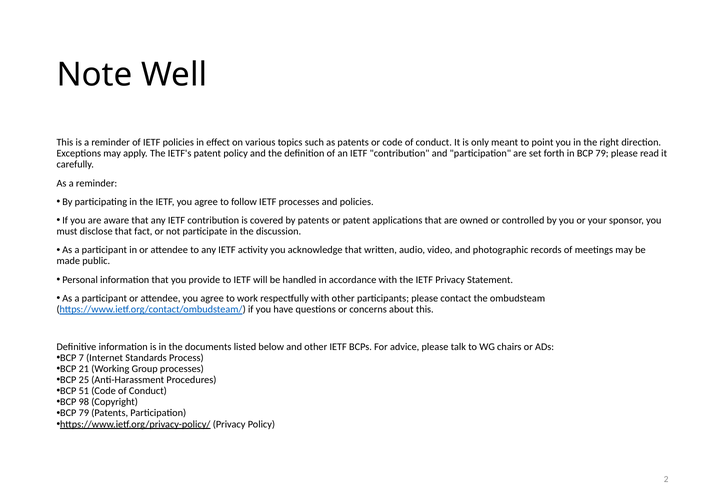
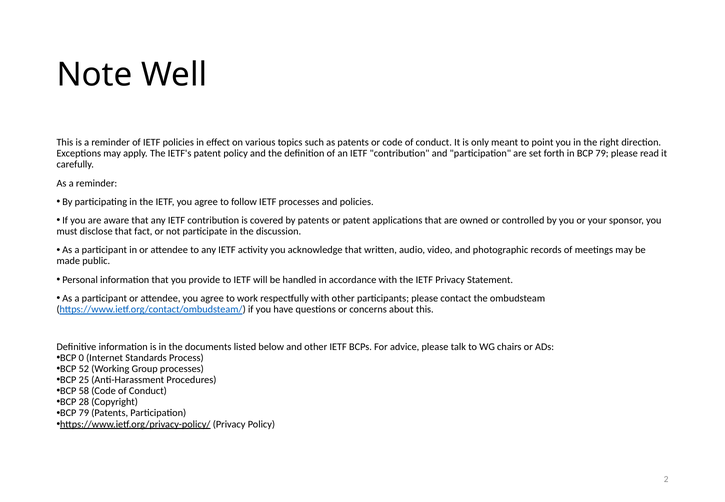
7: 7 -> 0 (81, 358)
21: 21 -> 52 (84, 369)
51: 51 -> 58 (84, 391)
98: 98 -> 28 (84, 402)
